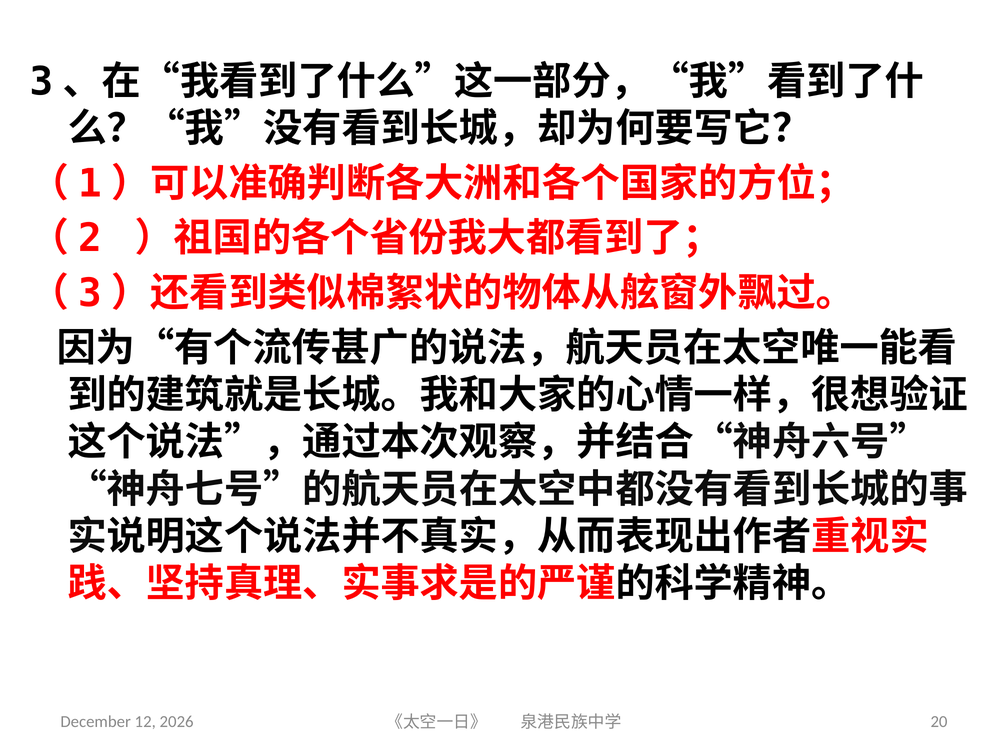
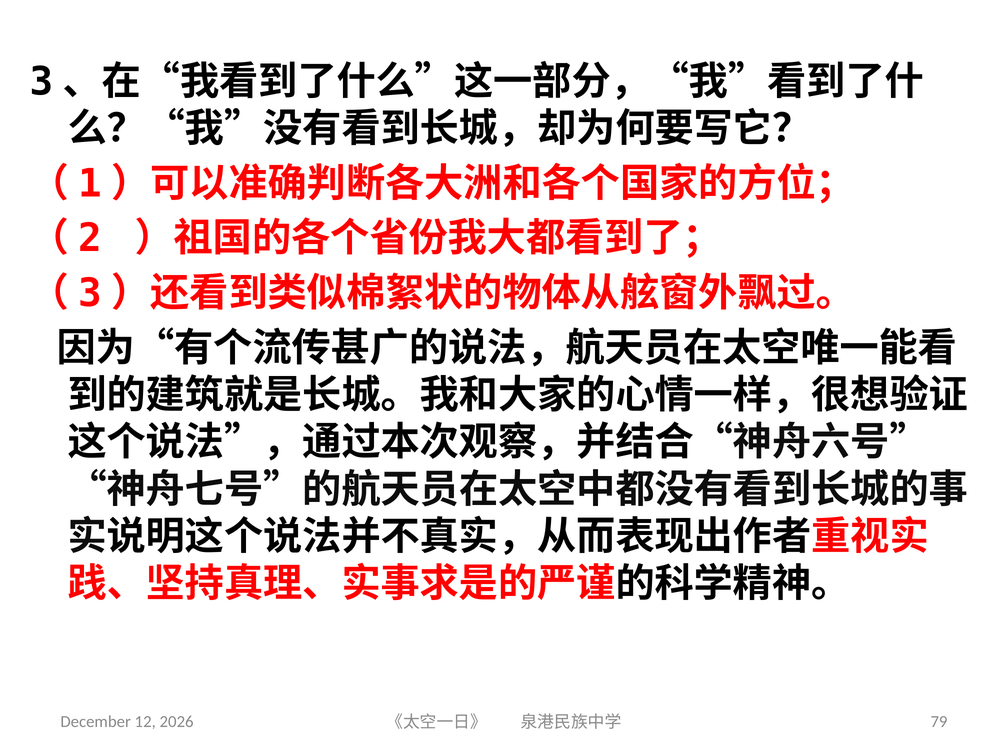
20: 20 -> 79 (939, 722)
